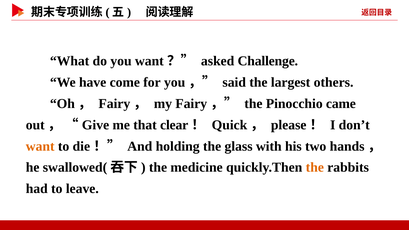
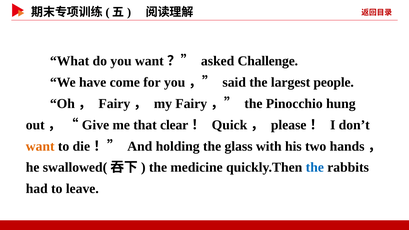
others: others -> people (334, 82)
came: came -> hung (341, 104)
the colour: orange -> blue (315, 167)
